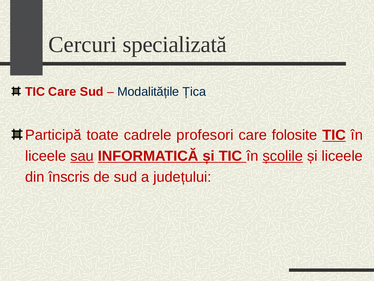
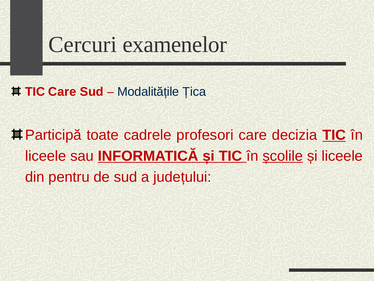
specializată: specializată -> examenelor (175, 44)
folosite: folosite -> decizia (295, 135)
sau underline: present -> none (82, 156)
înscris: înscris -> pentru (69, 177)
